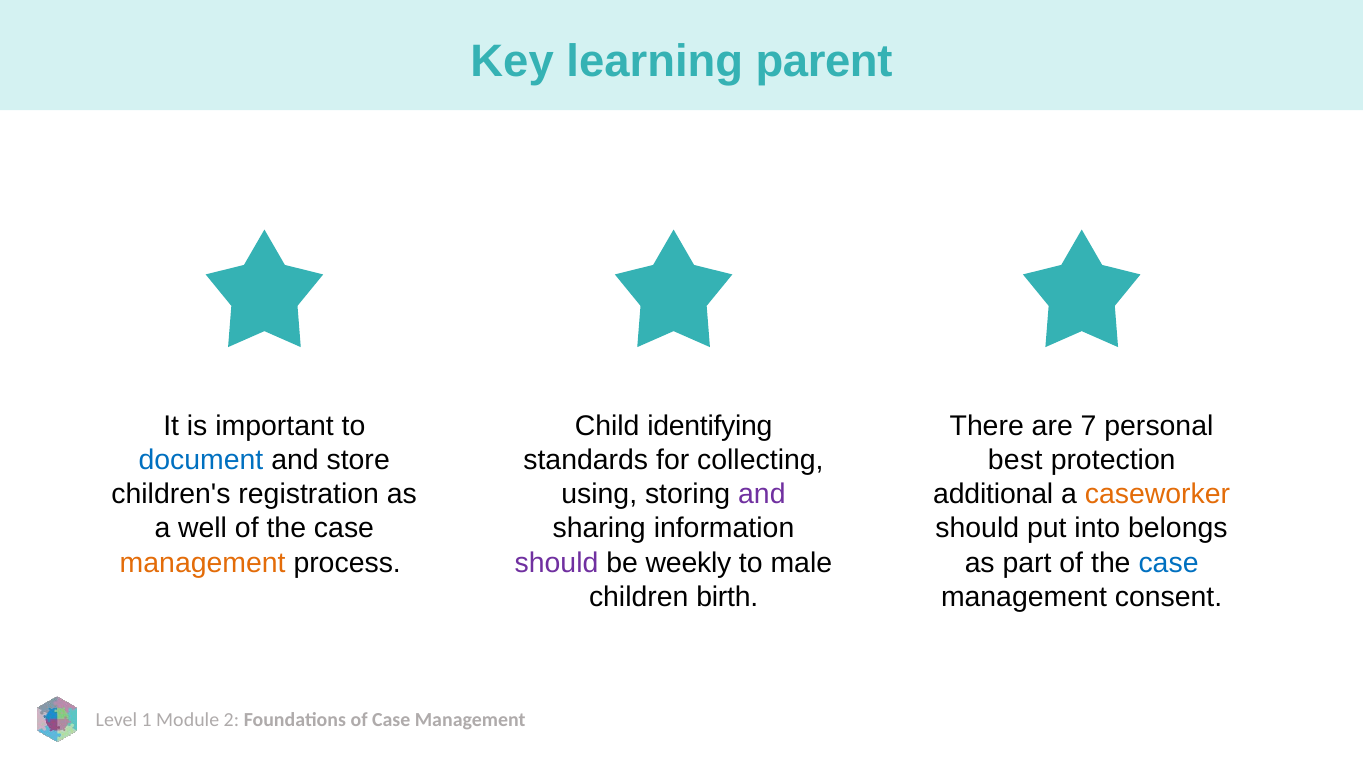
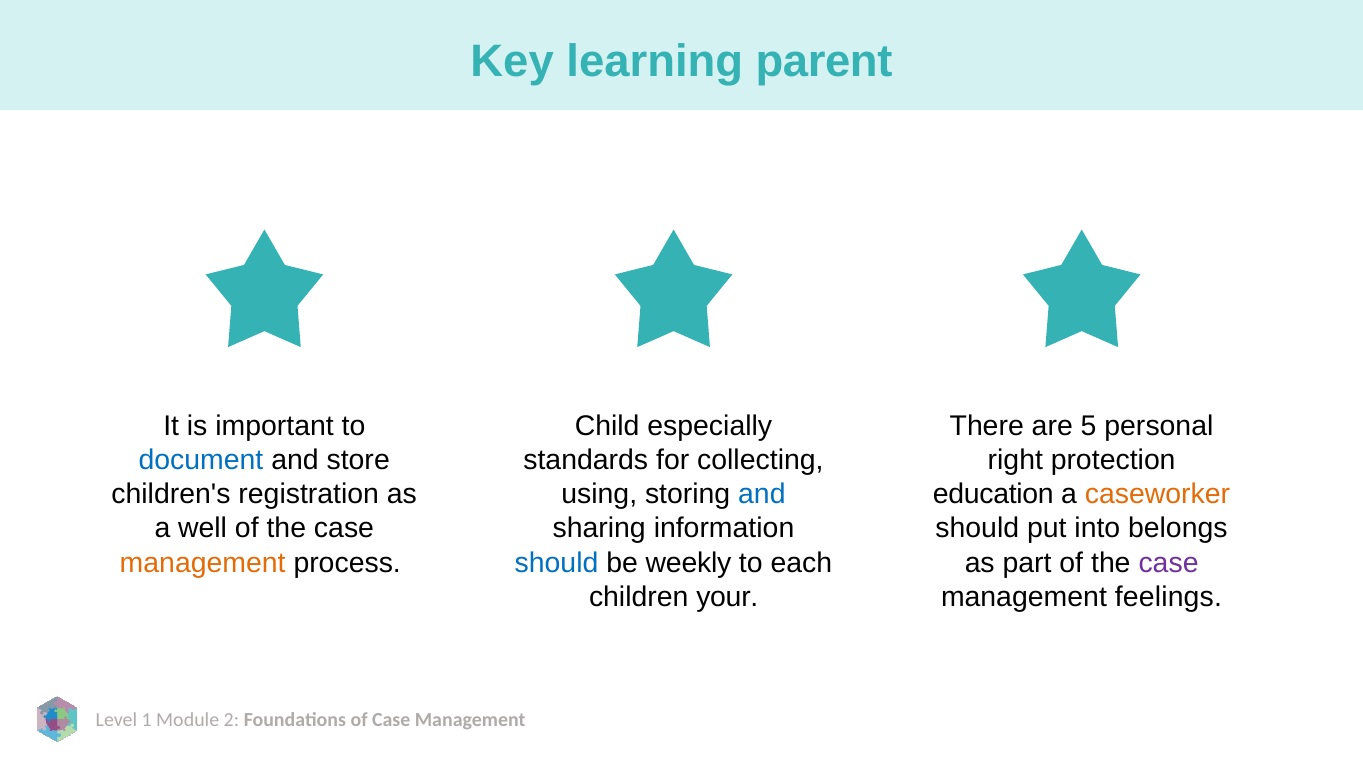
identifying: identifying -> especially (710, 426)
7: 7 -> 5 (1089, 426)
best: best -> right (1015, 460)
and colour: purple -> blue (762, 494)
additional: additional -> education (993, 494)
should colour: purple -> blue (557, 562)
male: male -> each (801, 562)
case colour: blue -> purple (1169, 562)
birth: birth -> your (727, 596)
consent: consent -> feelings (1168, 596)
